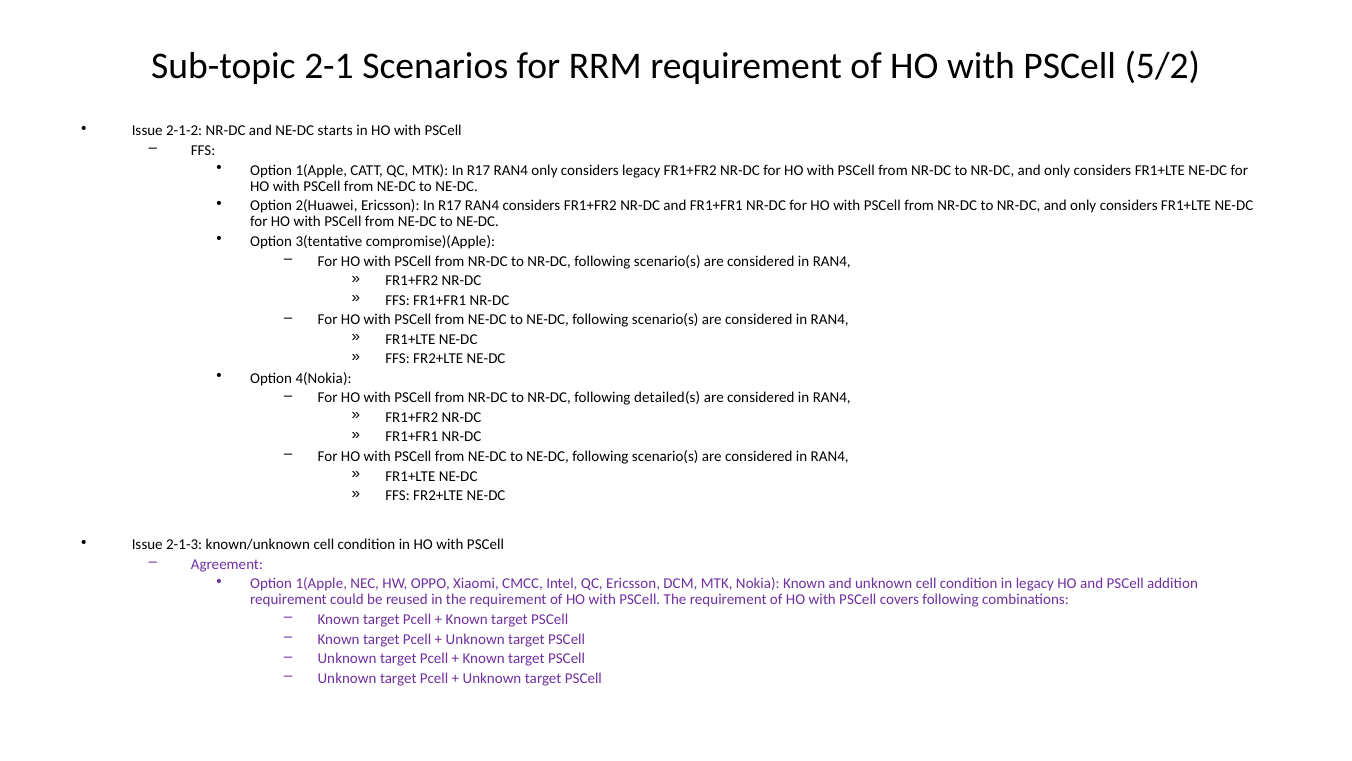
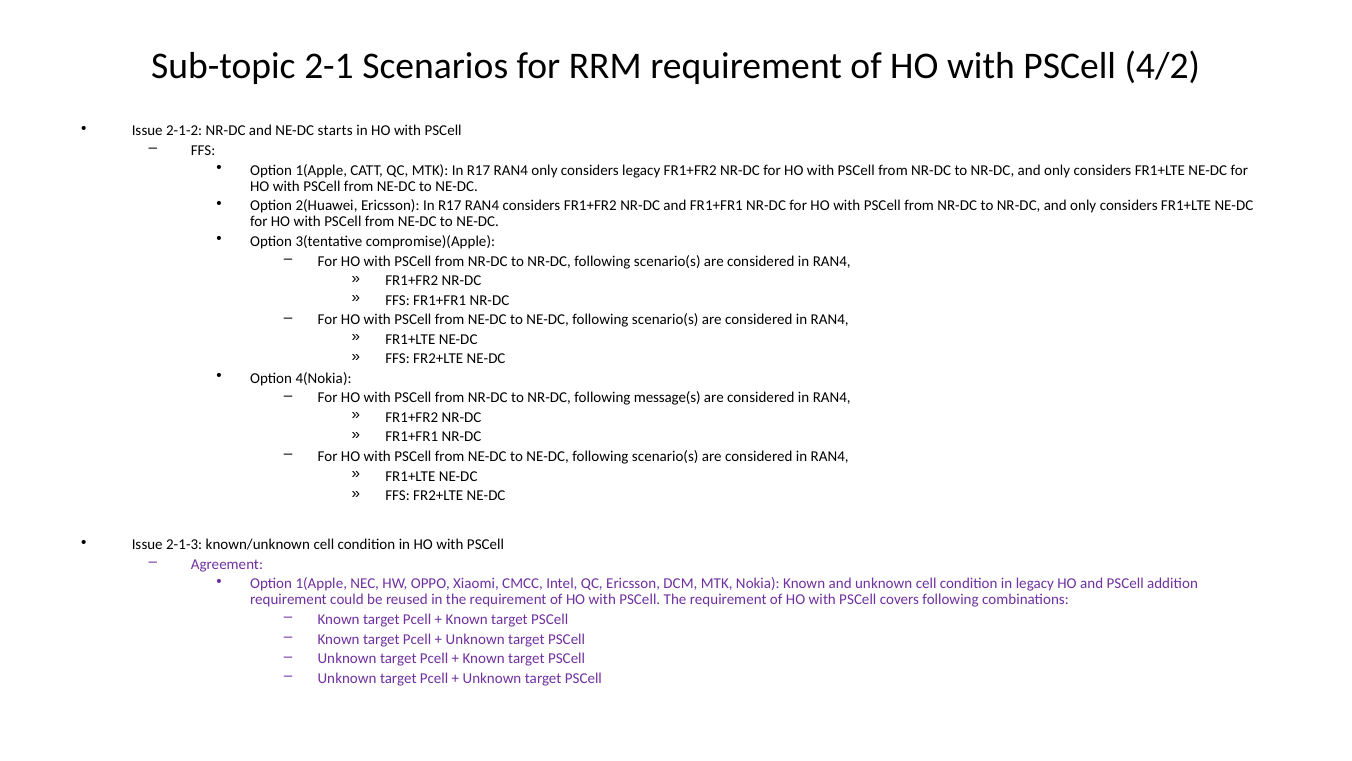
5/2: 5/2 -> 4/2 (1162, 66)
detailed(s: detailed(s -> message(s (667, 398)
